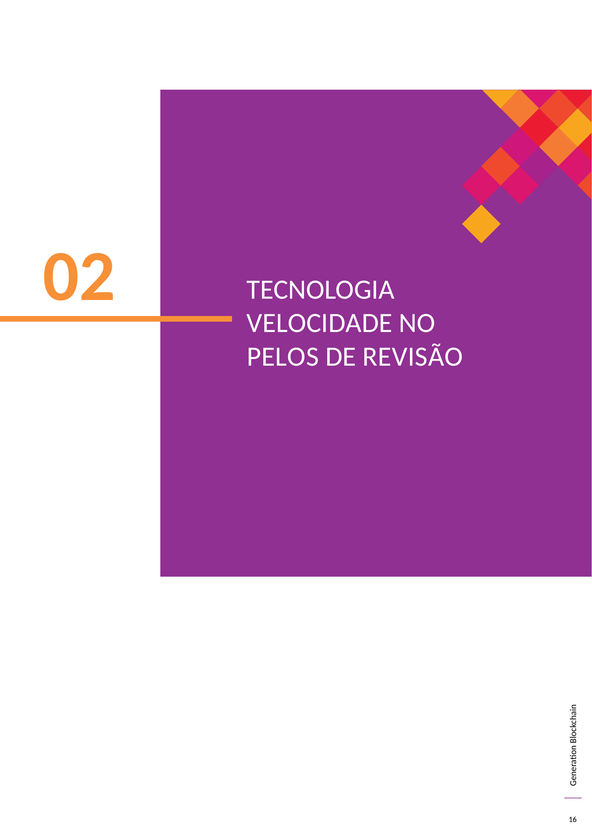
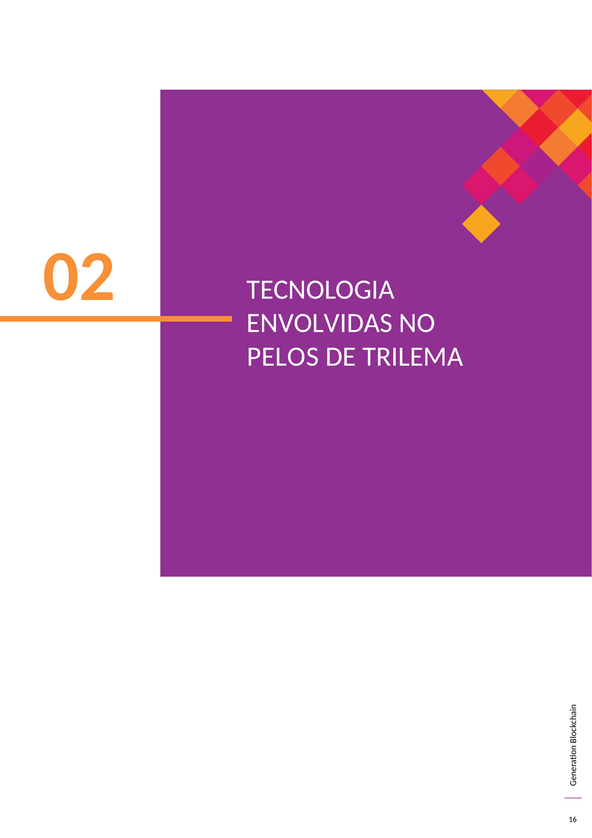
VELOCIDADE: VELOCIDADE -> ENVOLVIDAS (320, 323)
REVISÃO: REVISÃO -> TRILEMA (413, 356)
